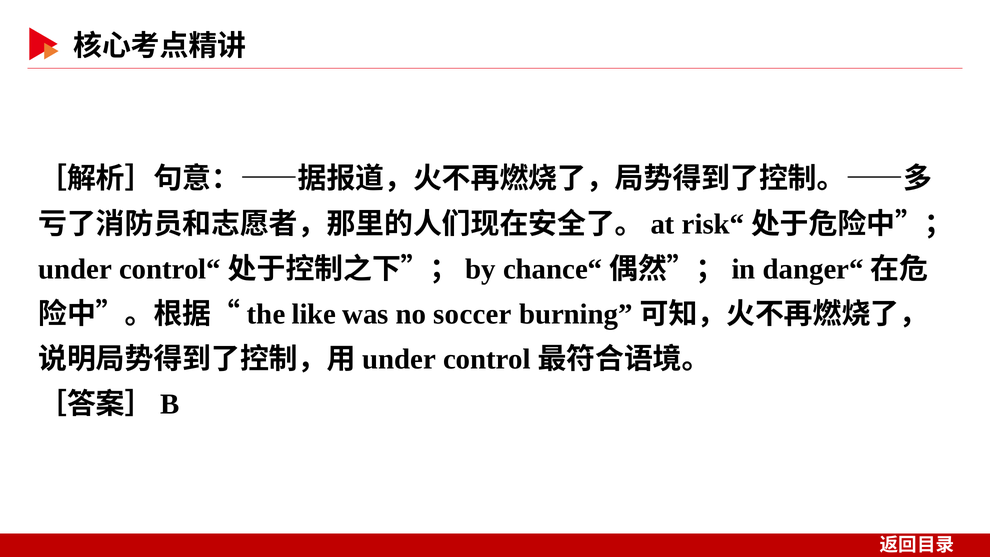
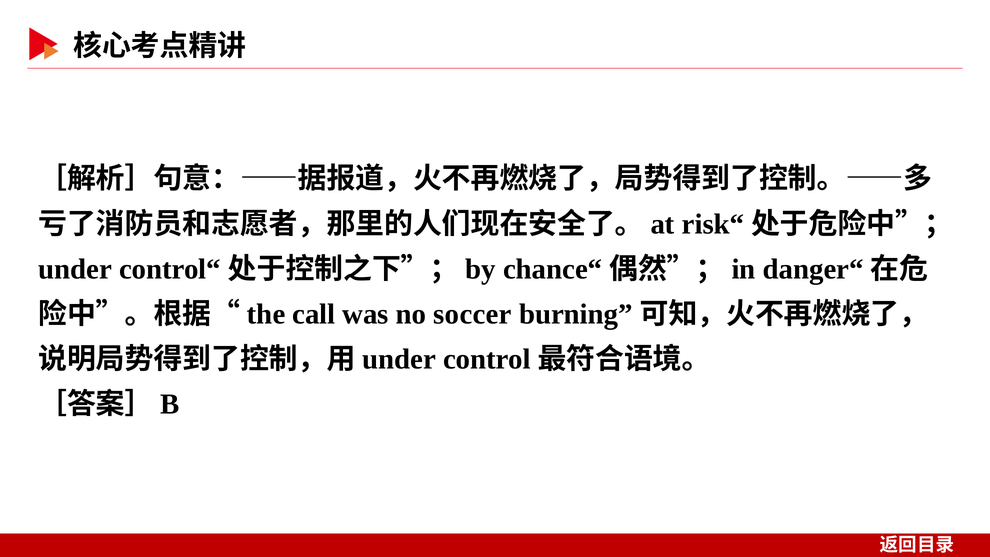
like: like -> call (314, 314)
